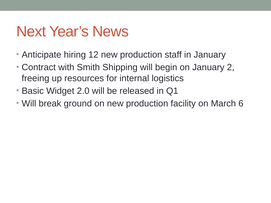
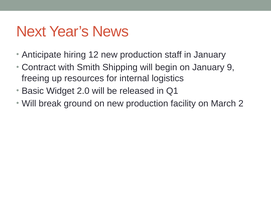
2: 2 -> 9 (231, 67)
6: 6 -> 2 (241, 104)
